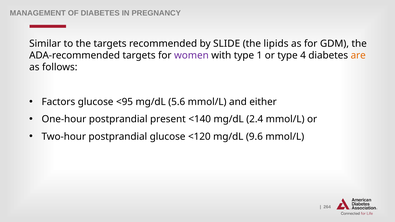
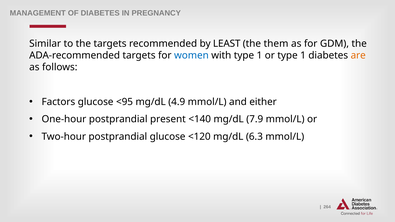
SLIDE: SLIDE -> LEAST (227, 44)
lipids: lipids -> them (276, 44)
women colour: purple -> blue (191, 55)
or type 4: 4 -> 1 (303, 55)
5.6: 5.6 -> 4.9 (177, 102)
2.4: 2.4 -> 7.9 (255, 119)
9.6: 9.6 -> 6.3 (254, 137)
